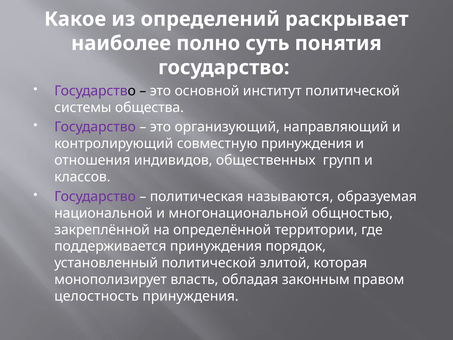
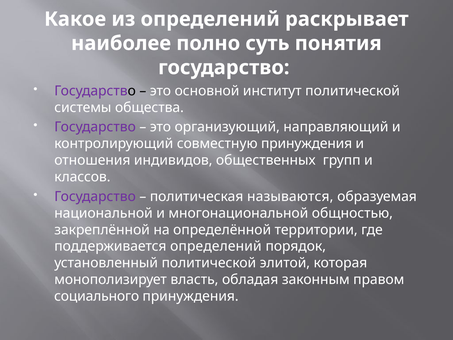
поддерживается принуждения: принуждения -> определений (216, 246)
целостность: целостность -> социального (97, 296)
